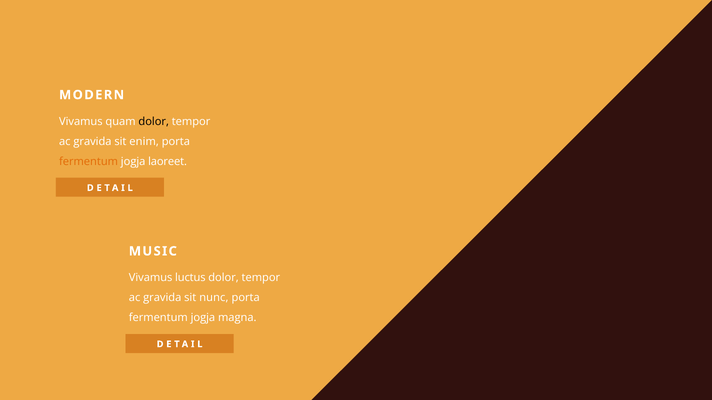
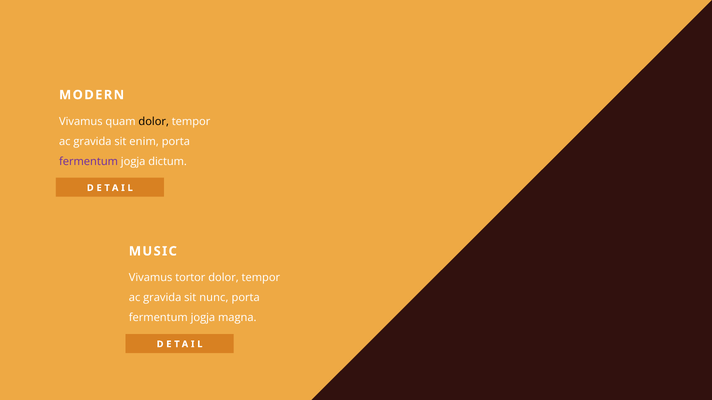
fermentum colour: orange -> purple (89, 162)
laoreet: laoreet -> dictum (168, 162)
luctus: luctus -> tortor (190, 278)
